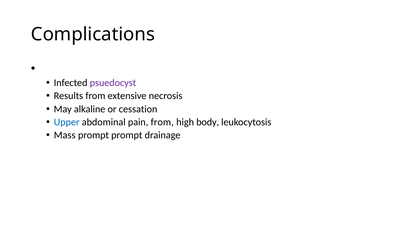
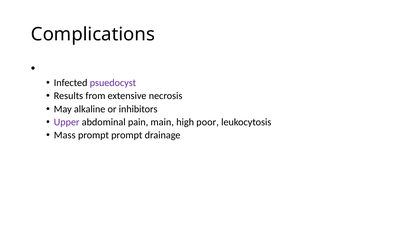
cessation: cessation -> inhibitors (138, 109)
Upper colour: blue -> purple (67, 122)
pain from: from -> main (162, 122)
body: body -> poor (208, 122)
